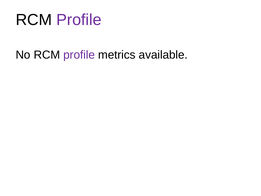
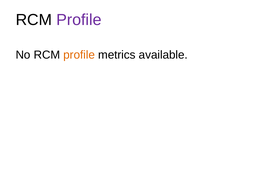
profile colour: purple -> orange (79, 55)
